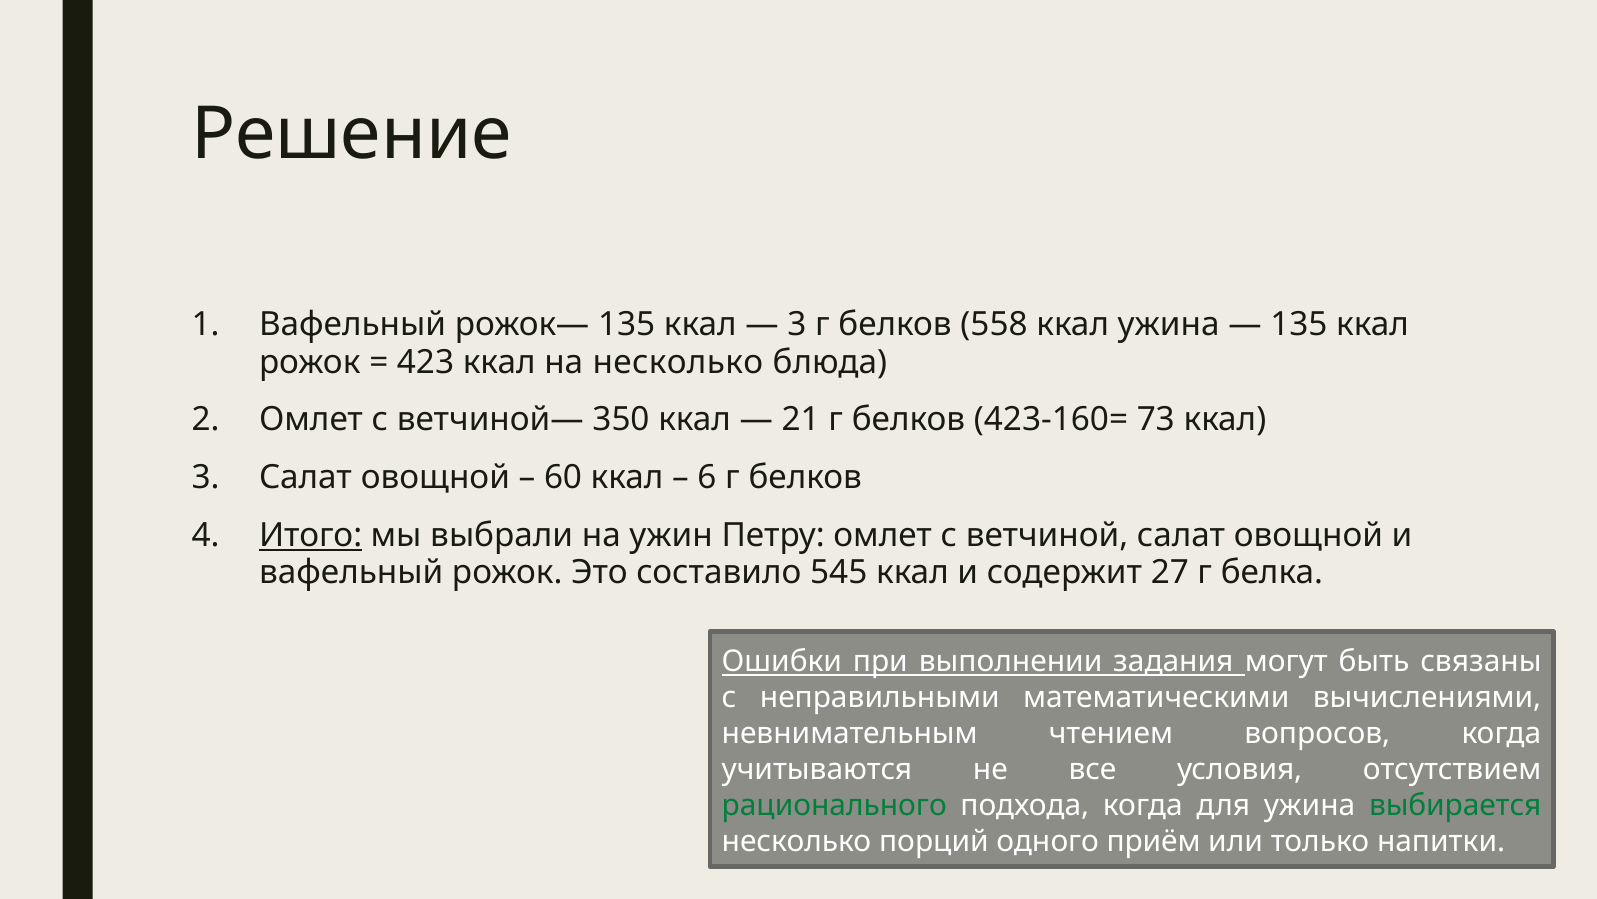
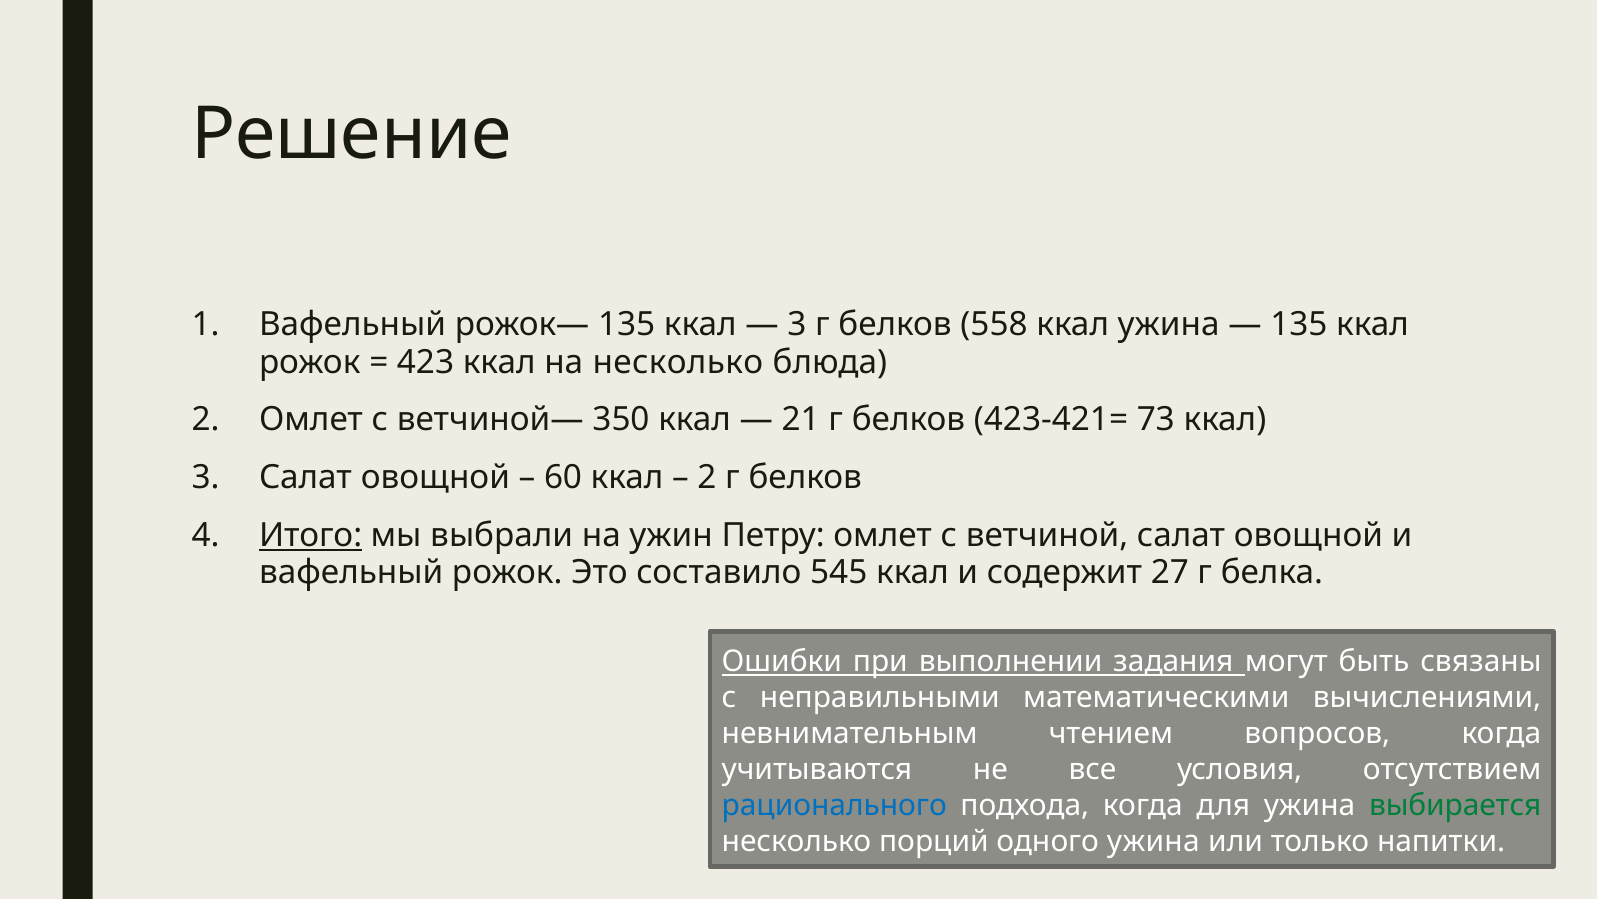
423-160=: 423-160= -> 423-421= (1051, 420)
6: 6 -> 2 (707, 477)
рационального colour: green -> blue (834, 805)
одного приём: приём -> ужина (1153, 840)
